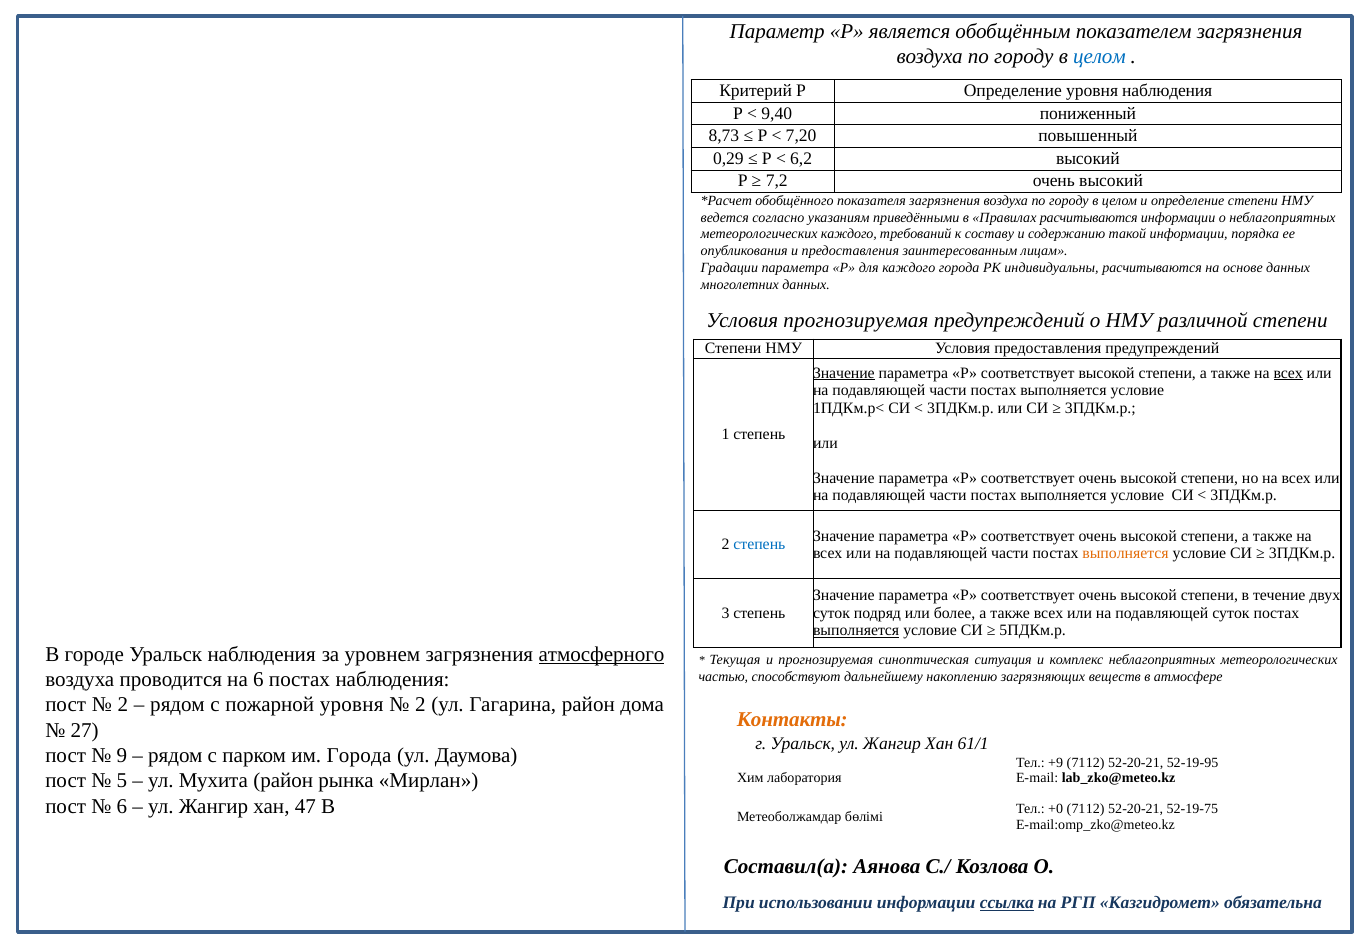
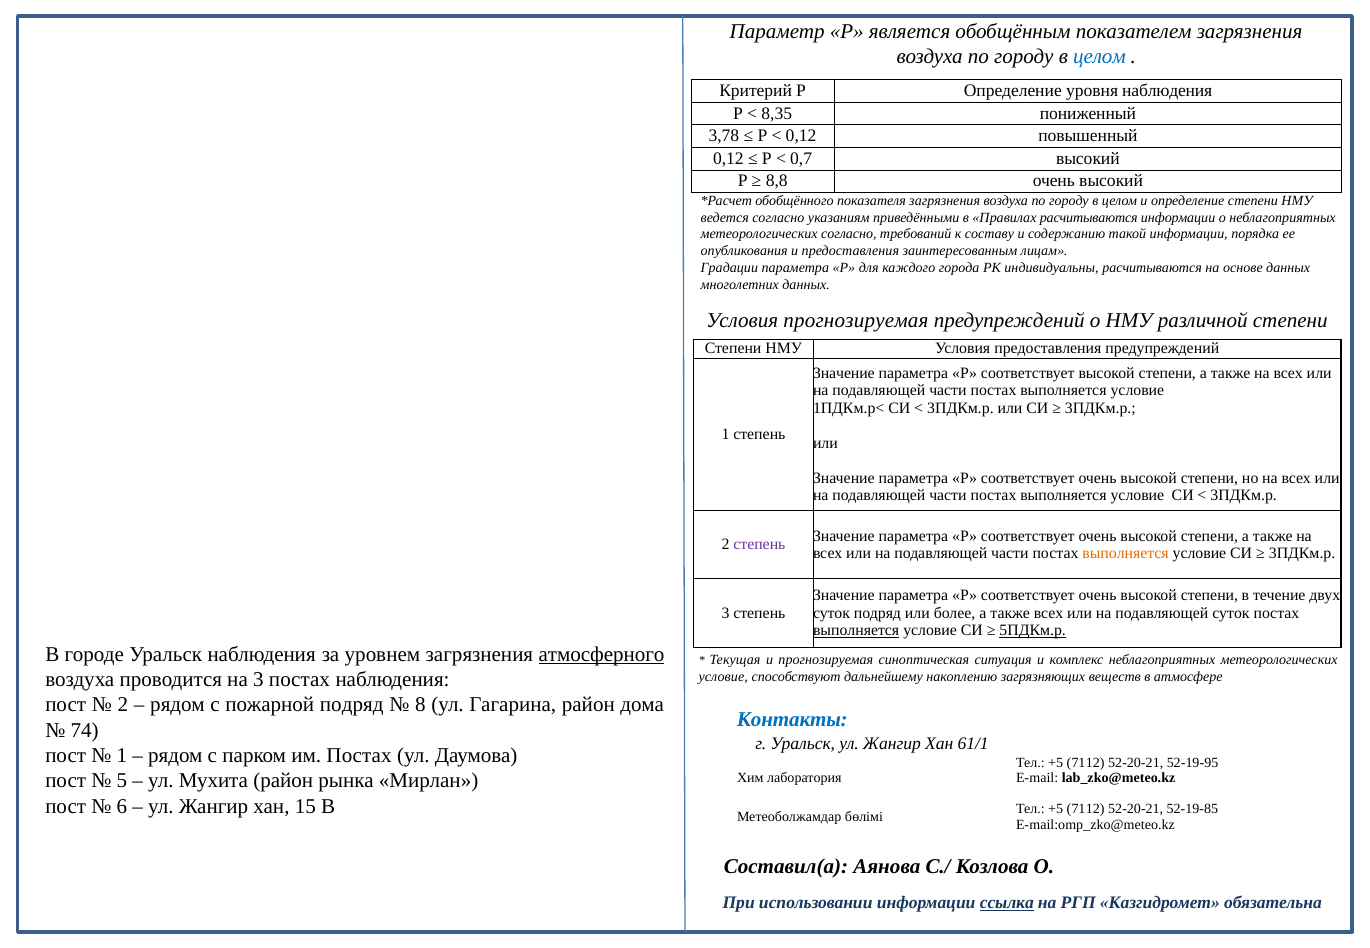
9,40: 9,40 -> 8,35 (777, 113)
8,73: 8,73 -> 3,78 (724, 136)
7,20: 7,20 -> 0,12 (801, 136)
0,29: 0,29 -> 0,12 (728, 159)
6,2: 6,2 -> 0,7 (801, 159)
7,2: 7,2 -> 8,8 (777, 181)
метеорологических каждого: каждого -> согласно (849, 234)
Значение underline: present -> none (844, 373)
всех underline: present -> none (1288, 373)
степень colour: blue -> purple (759, 545)
5ПДКм.р underline: none -> present (1033, 631)
на 6: 6 -> 3 (258, 680)
частью: частью -> условие (723, 677)
пожарной уровня: уровня -> подряд (352, 705)
2: 2 -> 8 (420, 705)
Контакты colour: orange -> blue (792, 720)
27: 27 -> 74 (85, 731)
9: 9 -> 1 (122, 756)
им Города: Города -> Постах (359, 756)
+9: +9 -> +5 (1056, 763)
47: 47 -> 15 (305, 806)
+0: +0 -> +5 (1056, 809)
52-19-75: 52-19-75 -> 52-19-85 (1192, 809)
